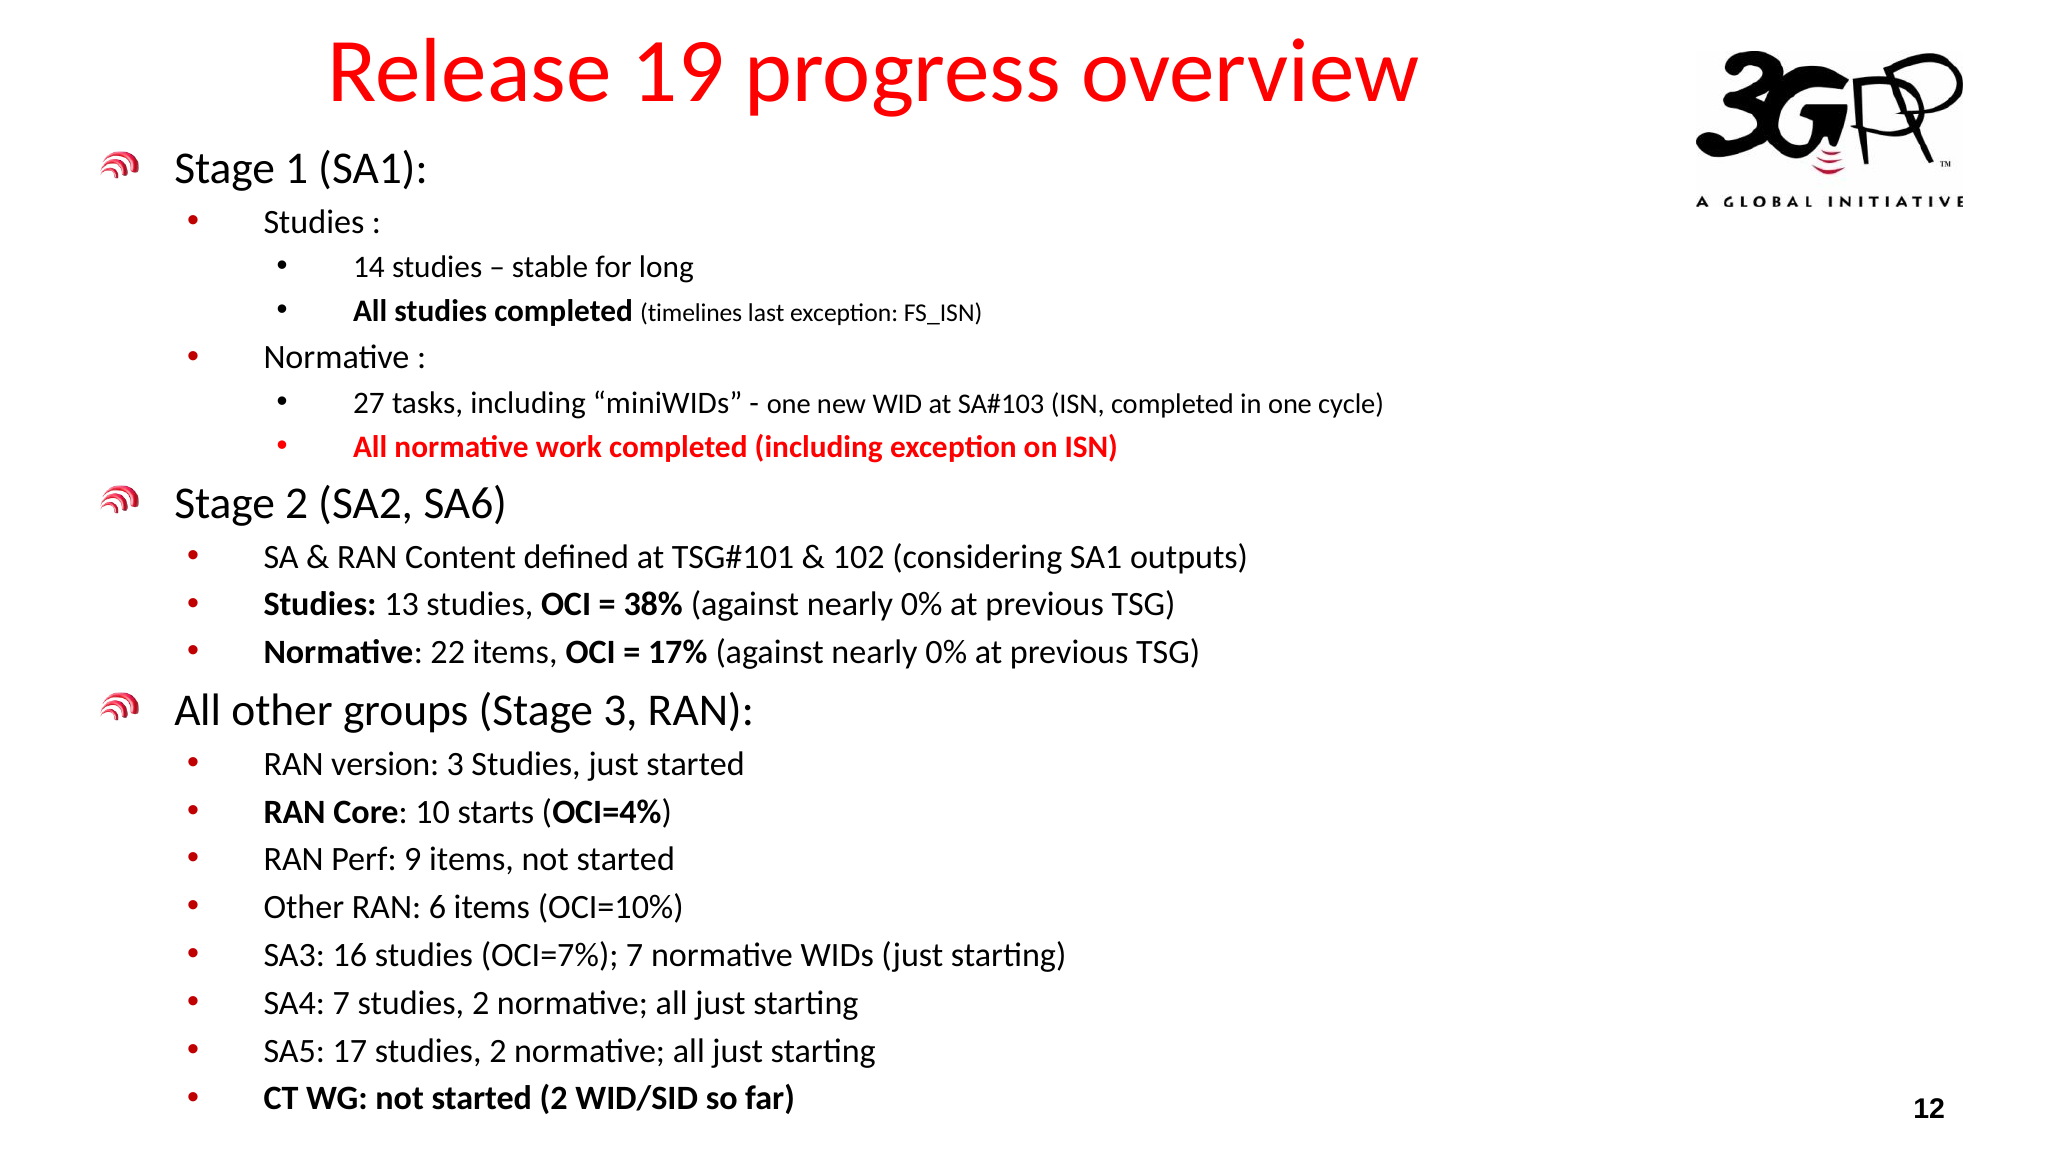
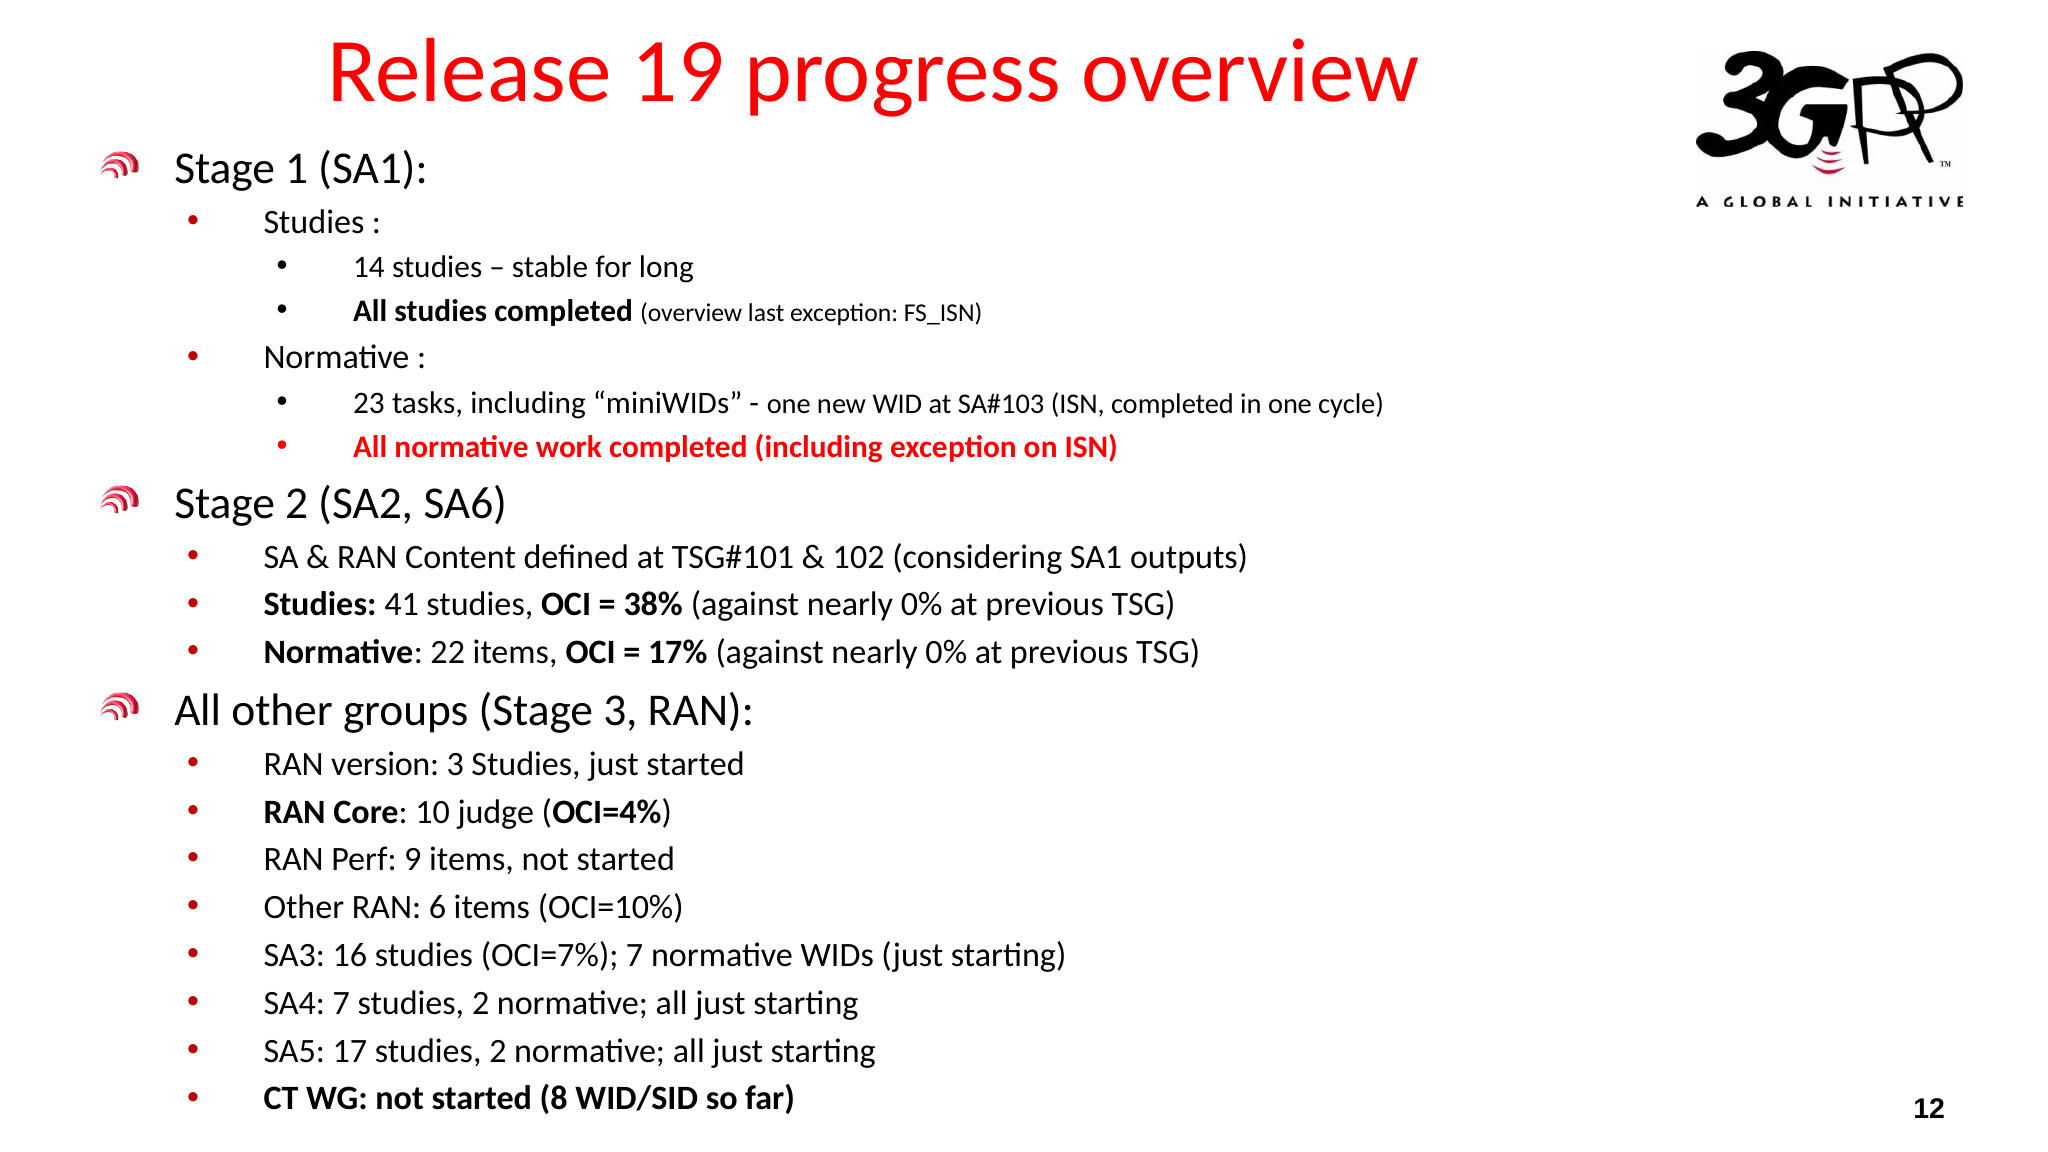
completed timelines: timelines -> overview (691, 313)
27: 27 -> 23 (369, 403)
13: 13 -> 41 (402, 605)
starts: starts -> judge (496, 812)
started 2: 2 -> 8 (554, 1099)
